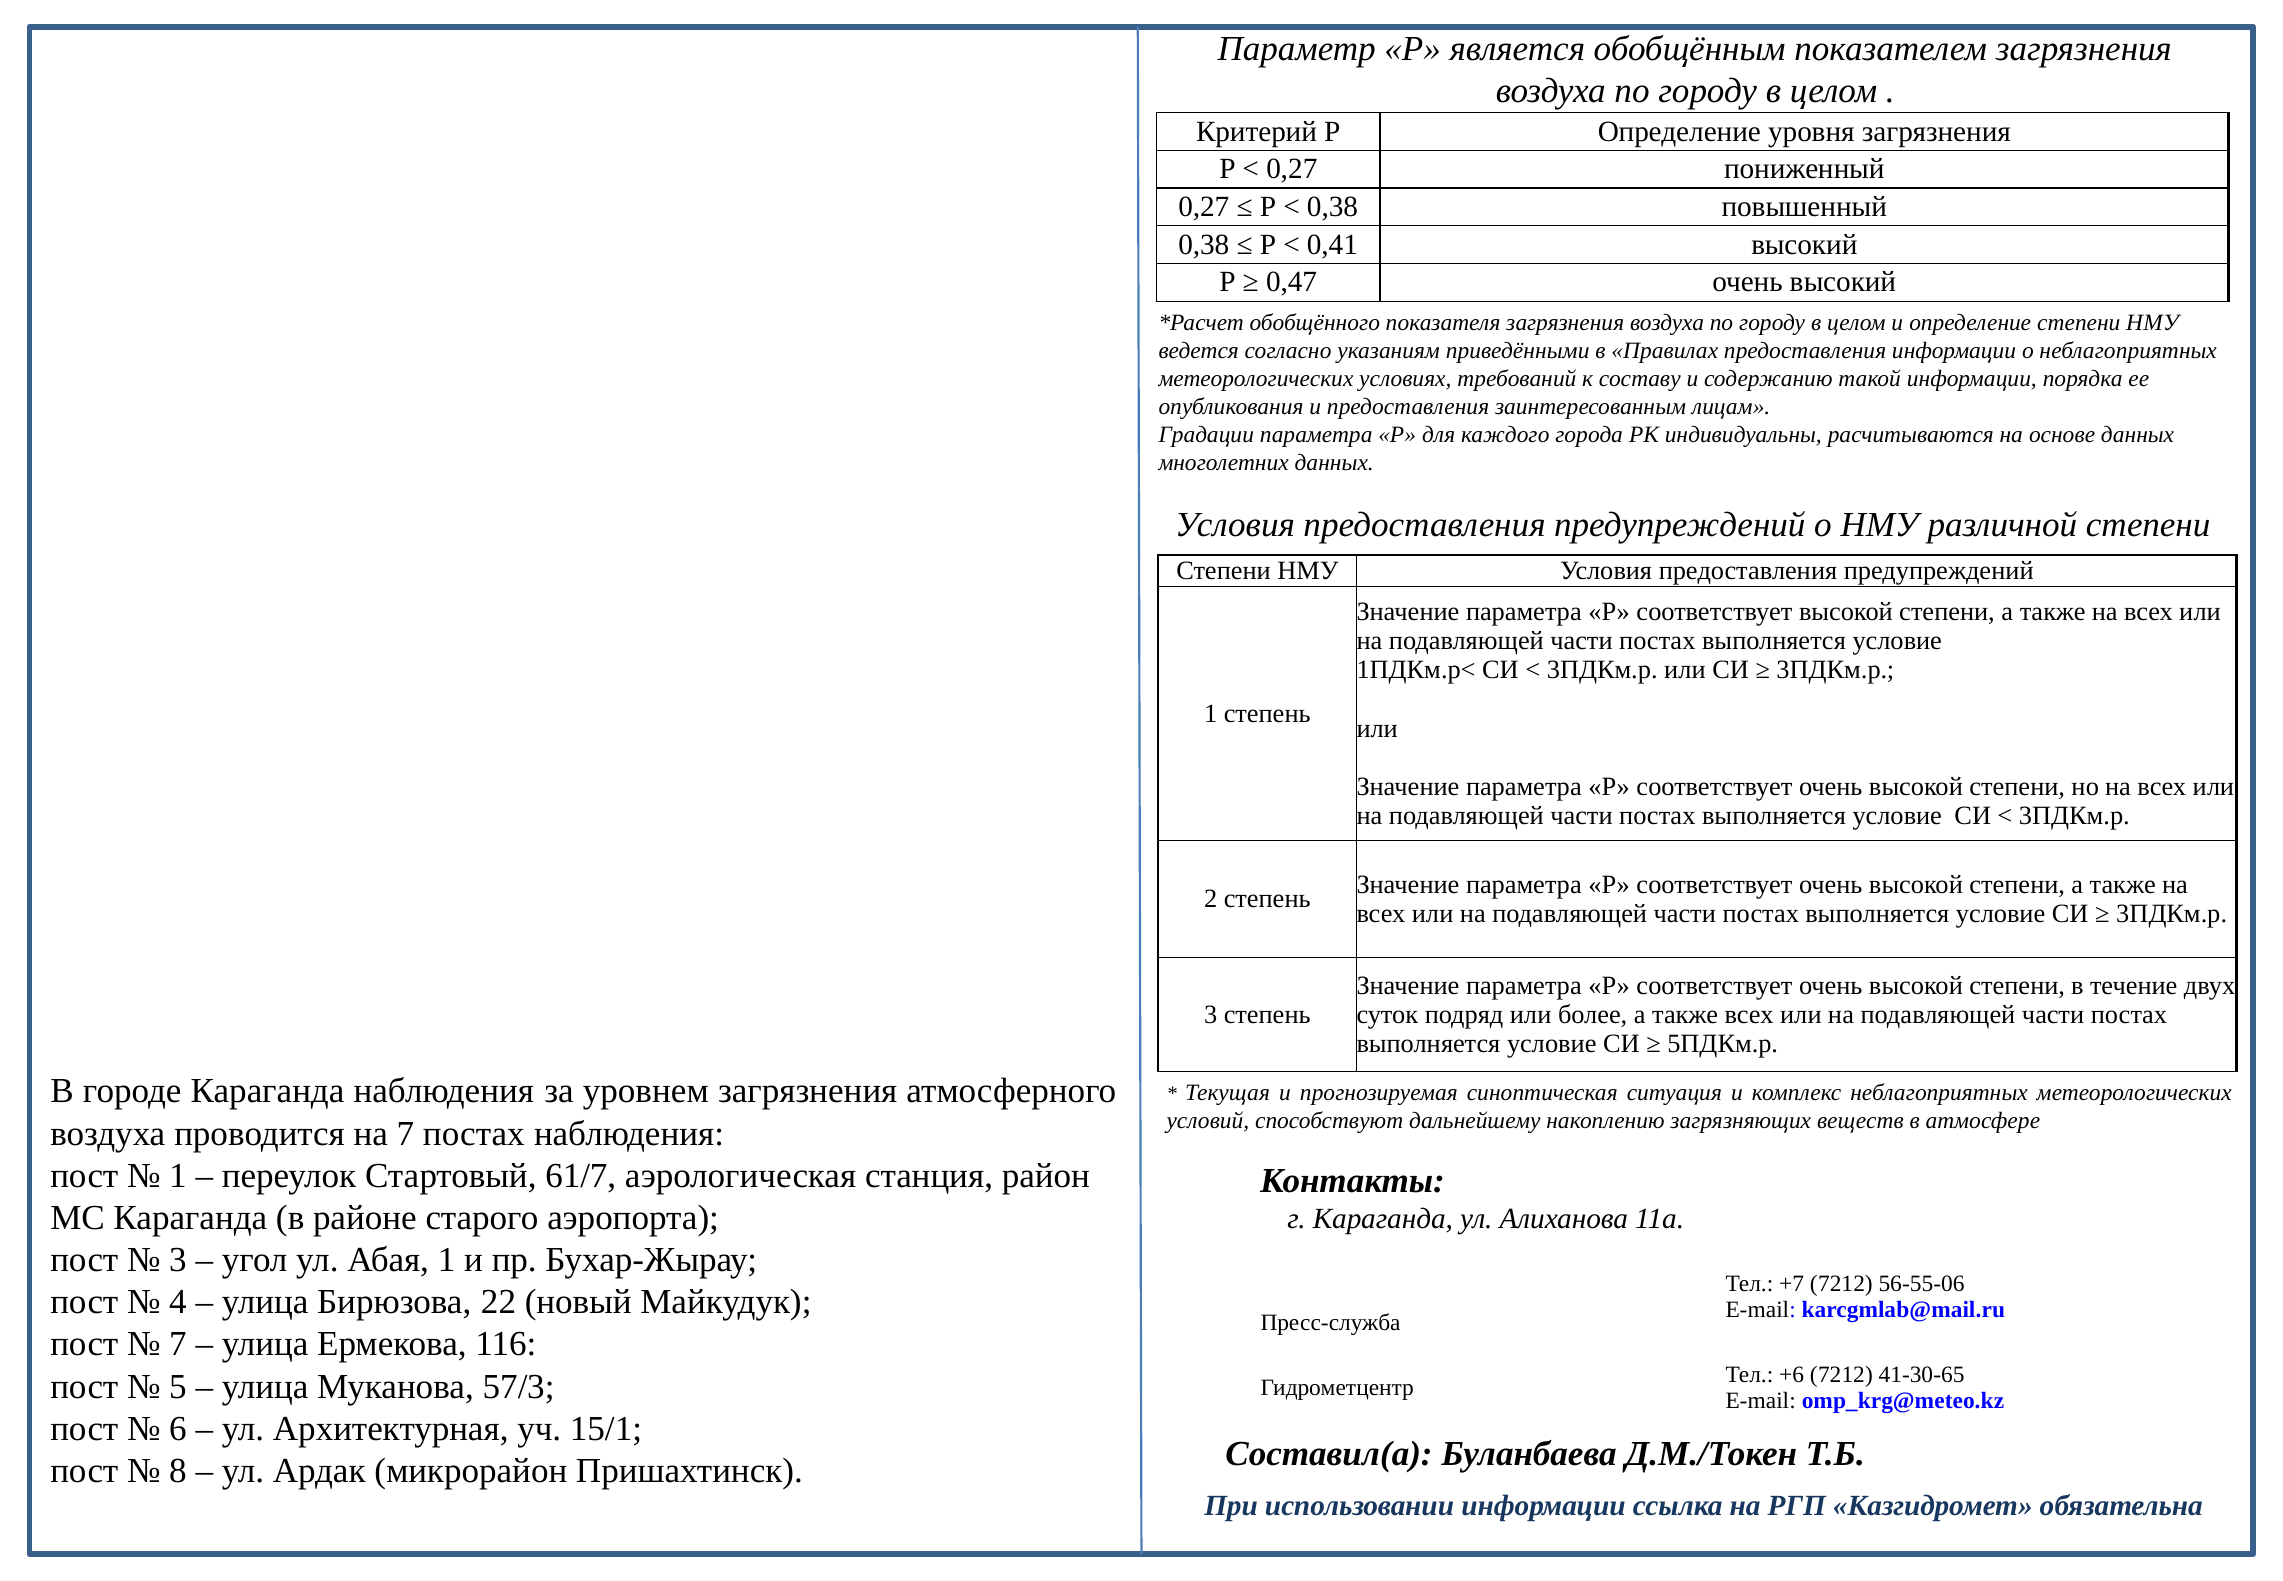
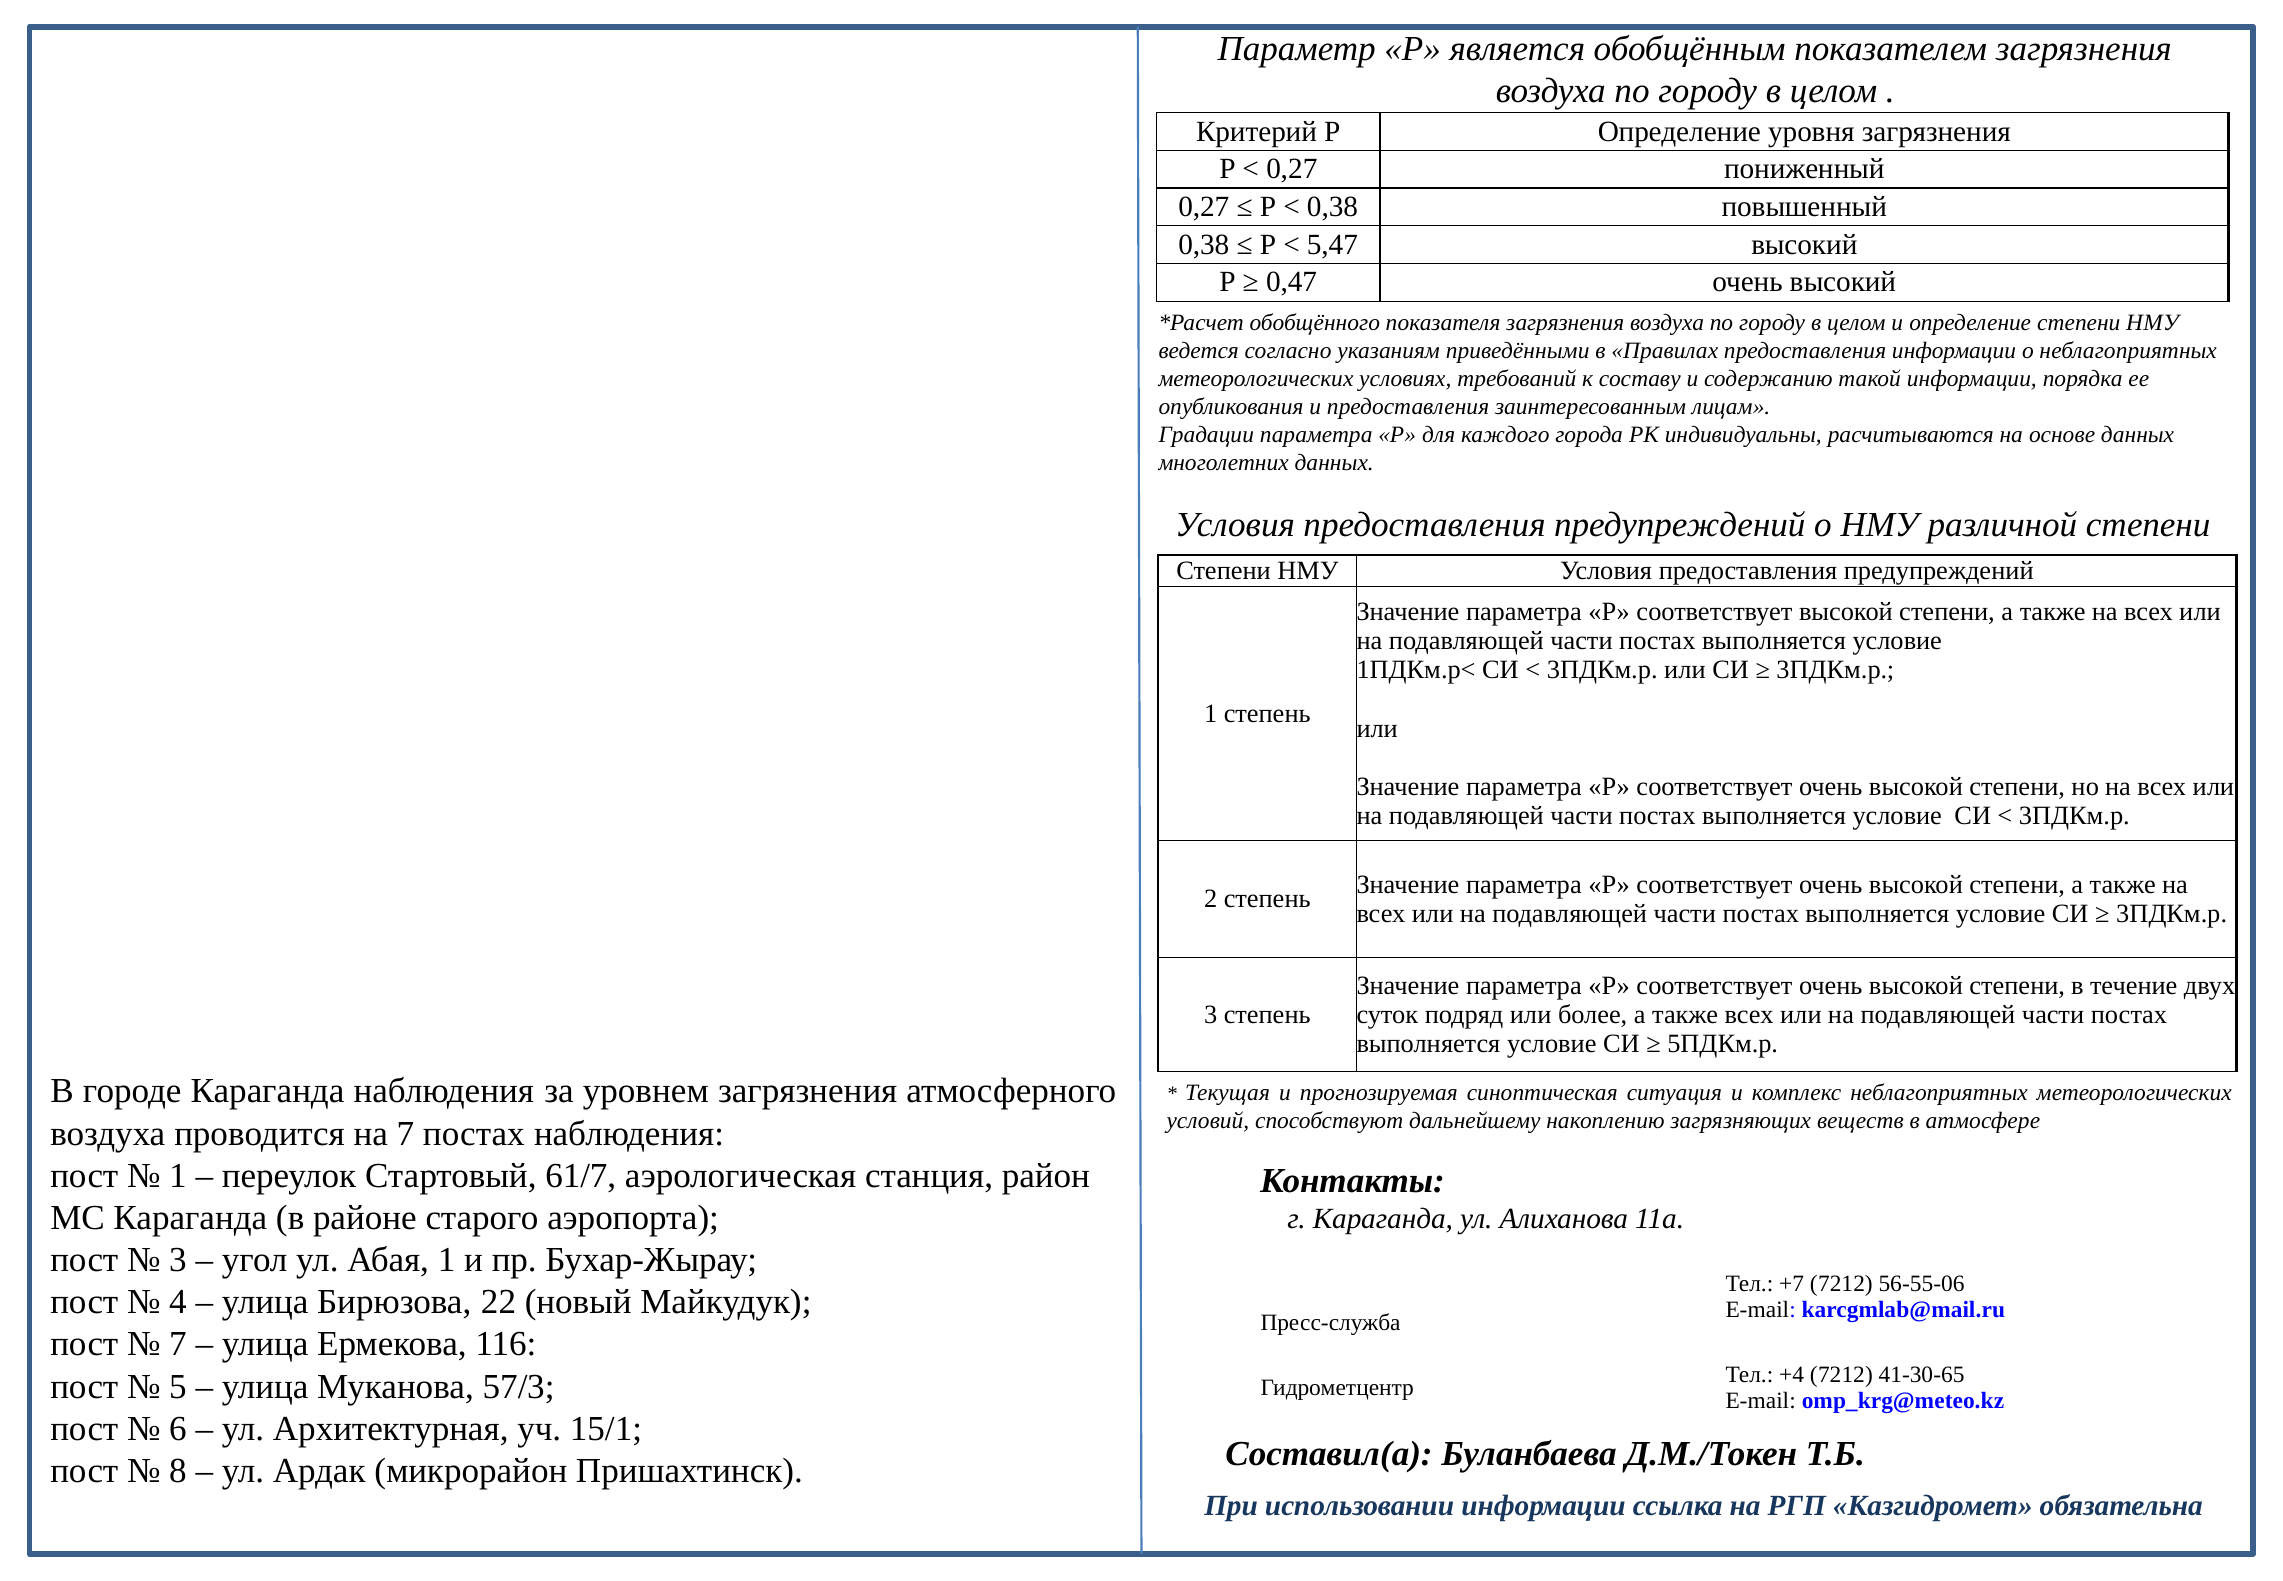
0,41: 0,41 -> 5,47 (1332, 244)
+6: +6 -> +4 (1792, 1375)
